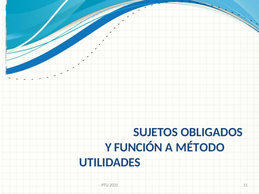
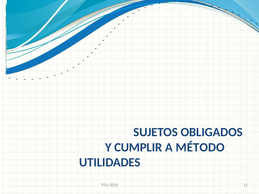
FUNCIÓN: FUNCIÓN -> CUMPLIR (138, 148)
